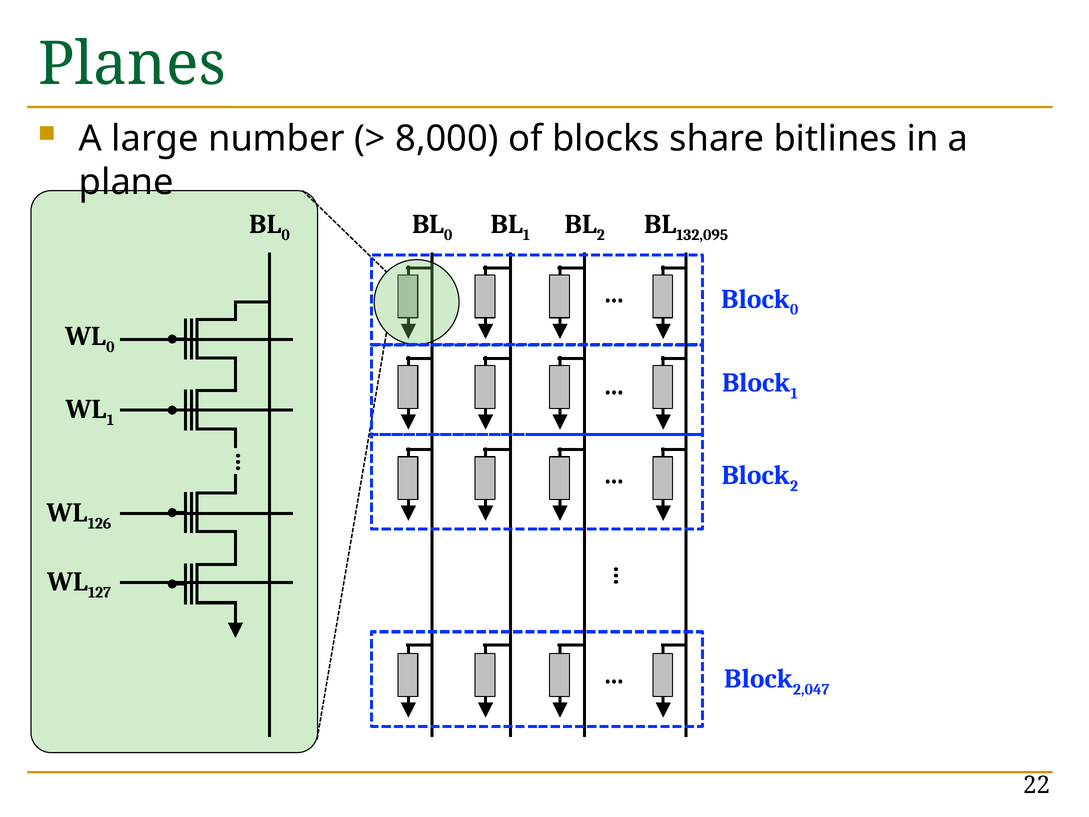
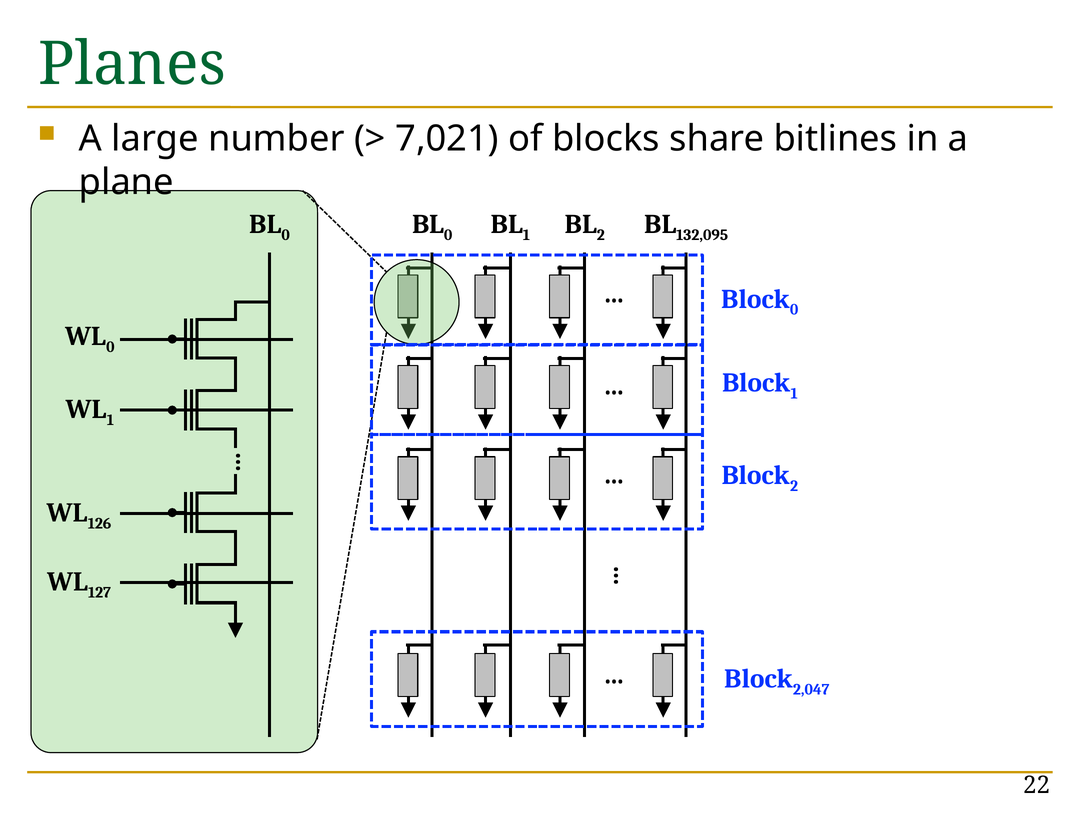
8,000: 8,000 -> 7,021 (447, 139)
